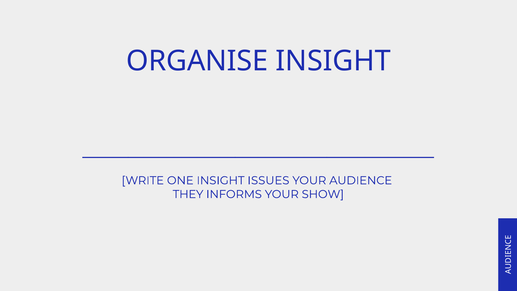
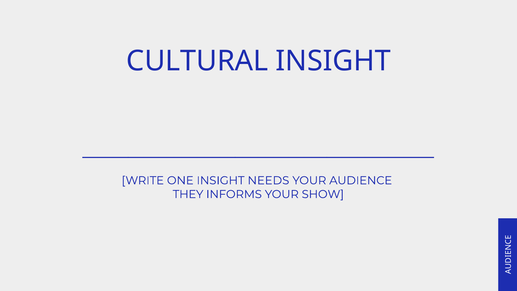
ORGANISE: ORGANISE -> CULTURAL (197, 61)
ISSUES: ISSUES -> NEEDS (268, 180)
